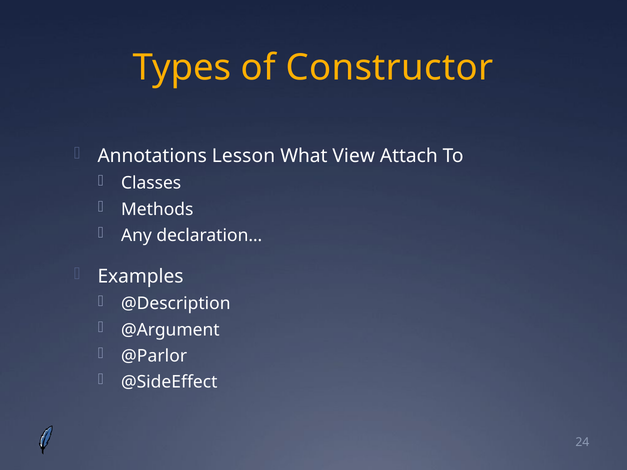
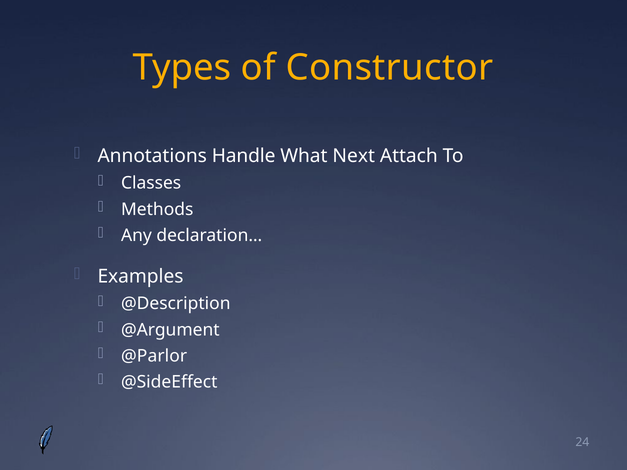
Lesson: Lesson -> Handle (244, 156)
View: View -> Next (354, 156)
